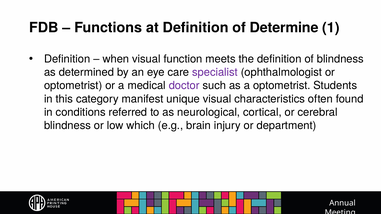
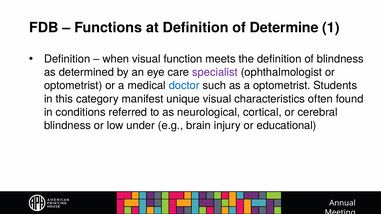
doctor colour: purple -> blue (184, 86)
which: which -> under (141, 126)
department: department -> educational (287, 126)
